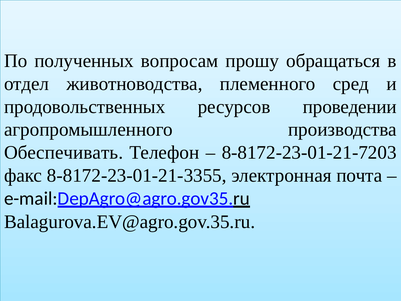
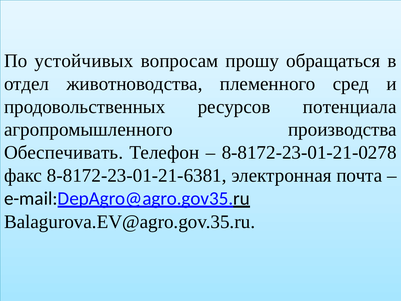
полученных: полученных -> устойчивых (84, 61)
проведении: проведении -> потенциала (350, 107)
8-8172-23-01-21-7203: 8-8172-23-01-21-7203 -> 8-8172-23-01-21-0278 (309, 152)
8-8172-23-01-21-3355: 8-8172-23-01-21-3355 -> 8-8172-23-01-21-6381 (137, 175)
